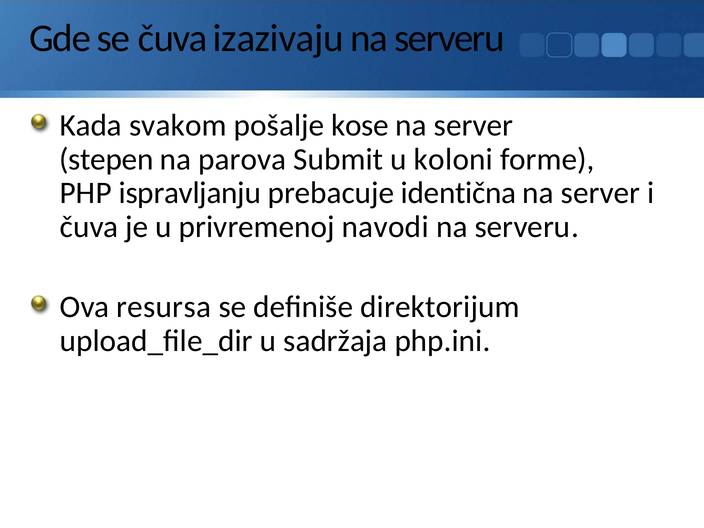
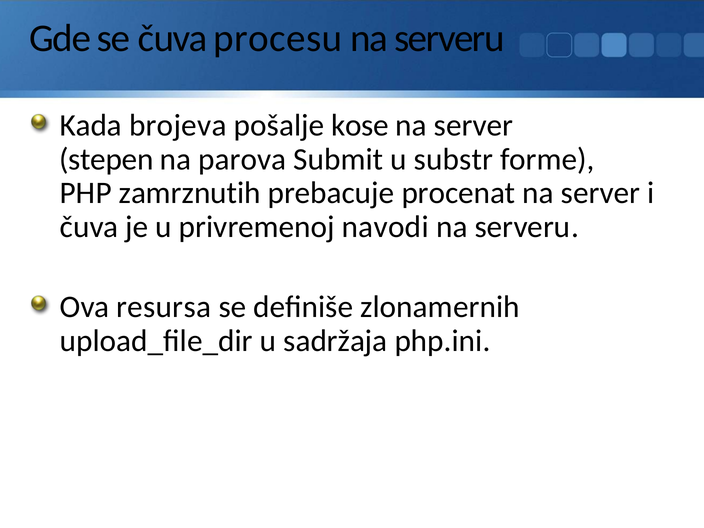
izazivaju: izazivaju -> procesu (278, 39)
svakom: svakom -> brojeva (178, 126)
koloni: koloni -> substr (454, 159)
ispravljanju: ispravljanju -> zamrznutih (190, 193)
identična: identična -> procenat (458, 193)
direktorijum: direktorijum -> zlonamernih (440, 307)
